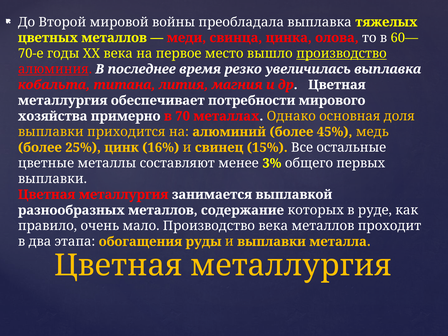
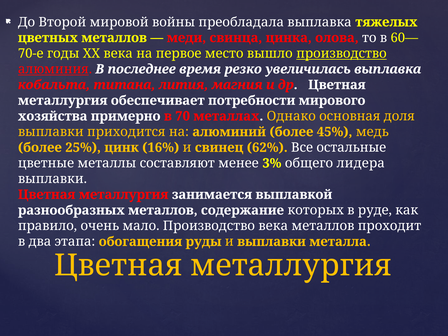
15%: 15% -> 62% (267, 148)
первых: первых -> лидера (361, 163)
